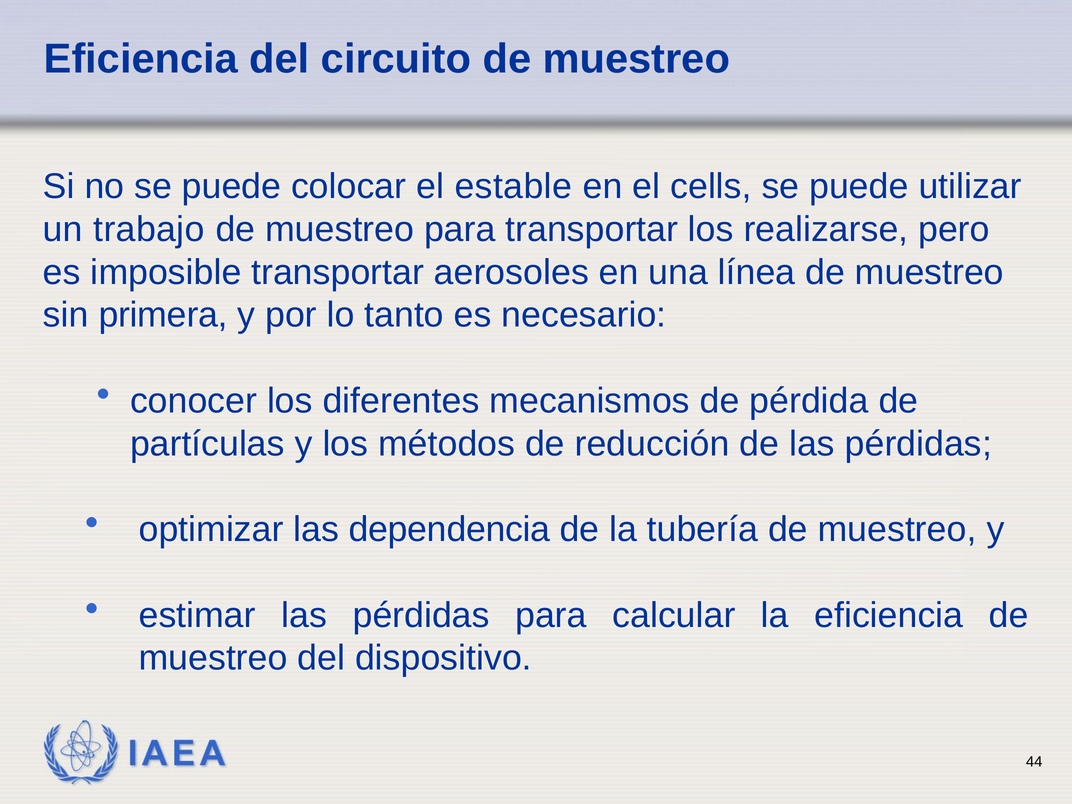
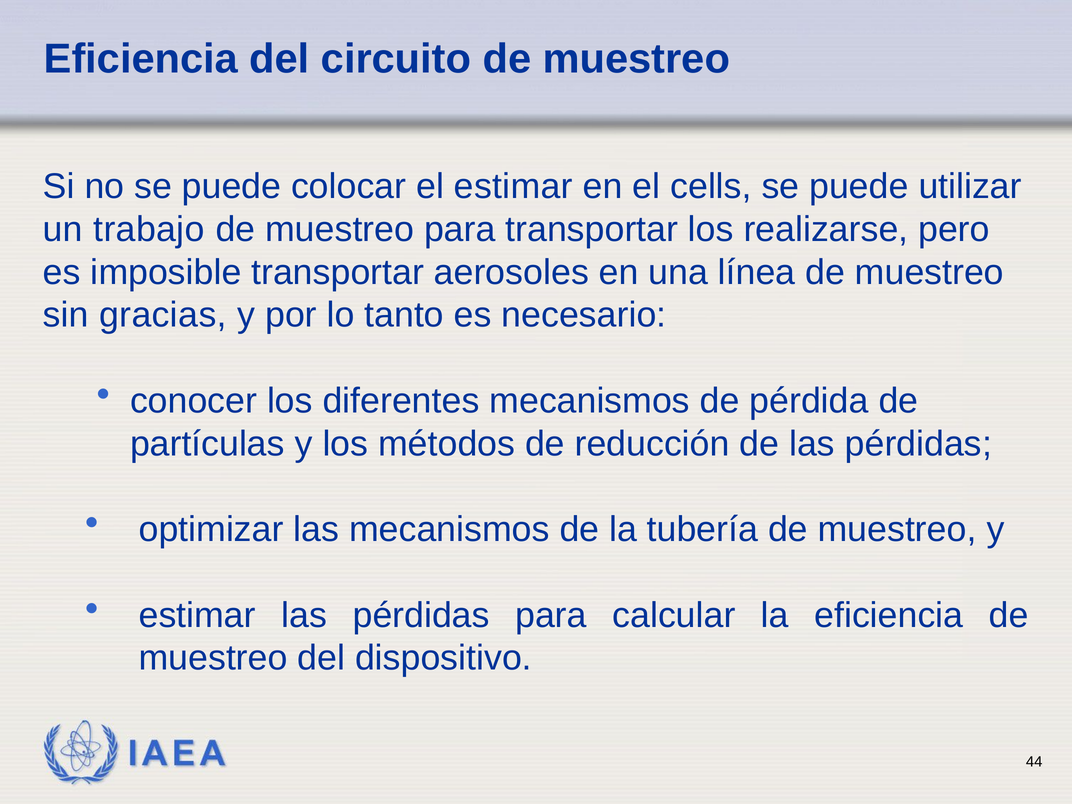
el estable: estable -> estimar (513, 186)
primera: primera -> gracias (163, 315)
las dependencia: dependencia -> mecanismos (449, 530)
